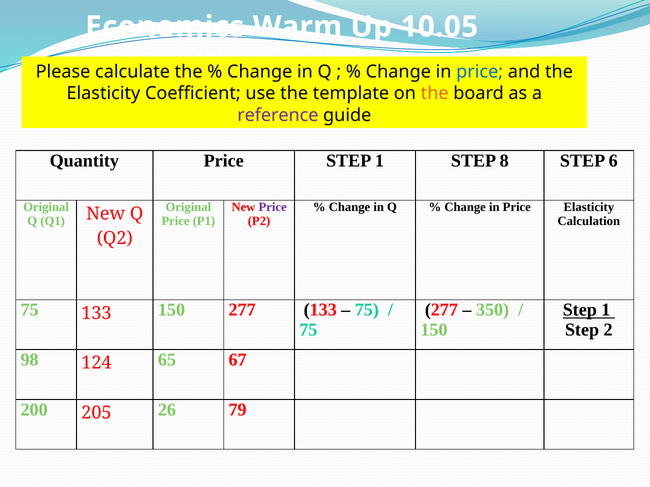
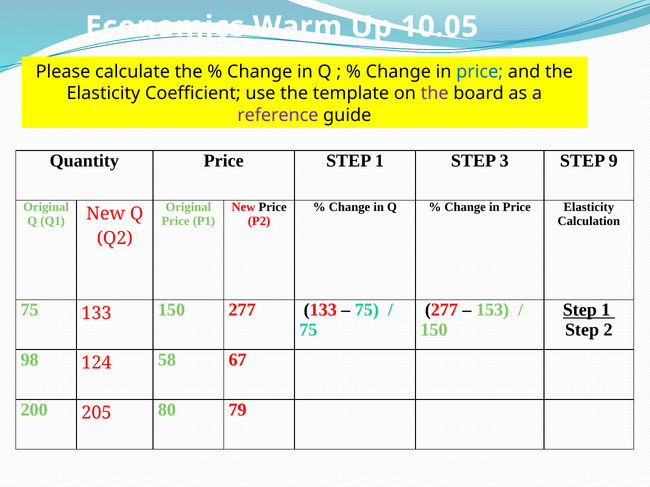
the colour: orange -> purple (435, 94)
8: 8 -> 3 (504, 161)
6: 6 -> 9 (613, 161)
Price colour: purple -> black (273, 208)
350: 350 -> 153 (493, 310)
65: 65 -> 58 (167, 360)
26: 26 -> 80 (167, 410)
